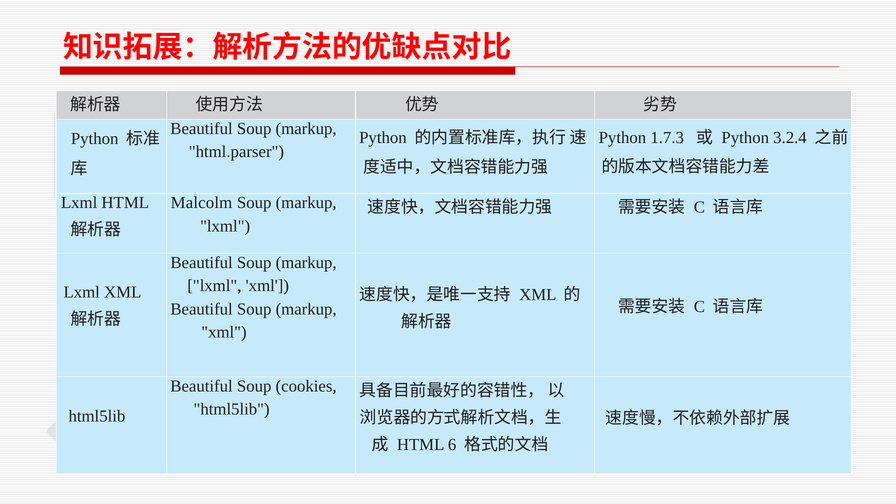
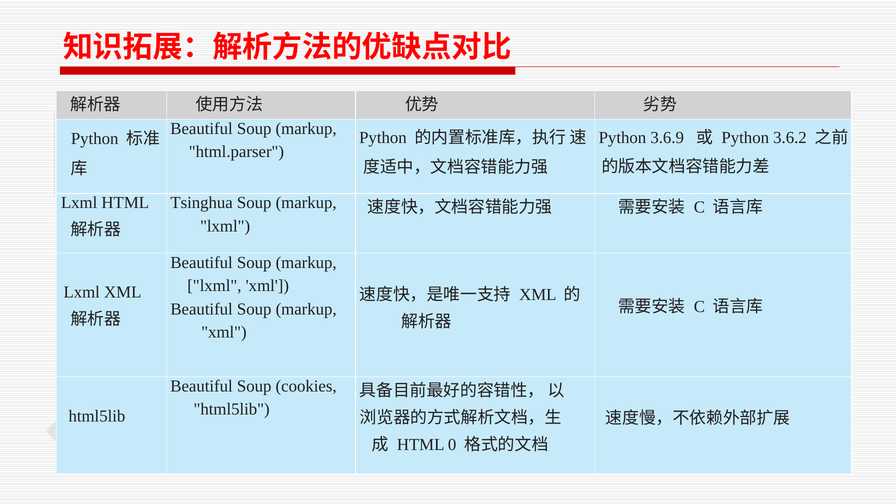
1.7.3: 1.7.3 -> 3.6.9 (667, 138)
3.2.4: 3.2.4 -> 3.6.2 (790, 138)
Malcolm: Malcolm -> Tsinghua (202, 203)
6: 6 -> 0 (452, 445)
